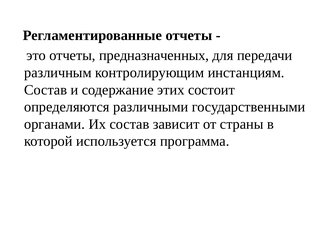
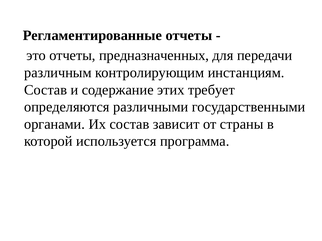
состоит: состоит -> требует (211, 90)
